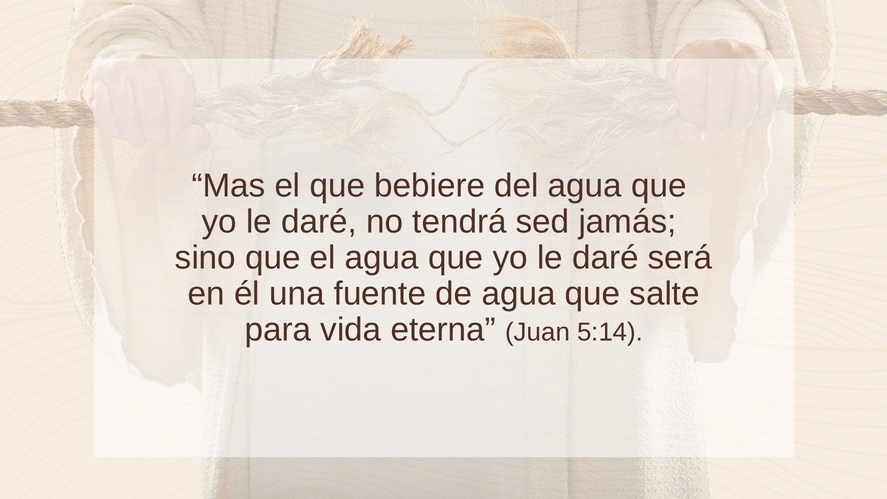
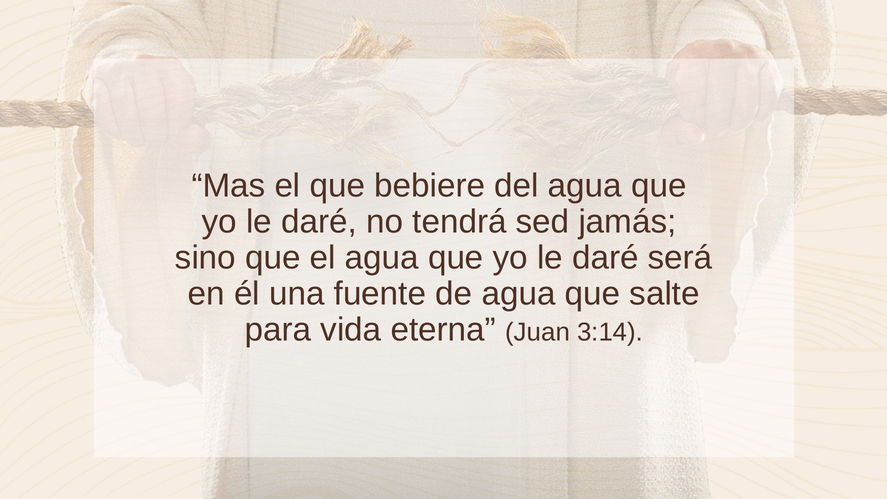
5:14: 5:14 -> 3:14 (610, 332)
